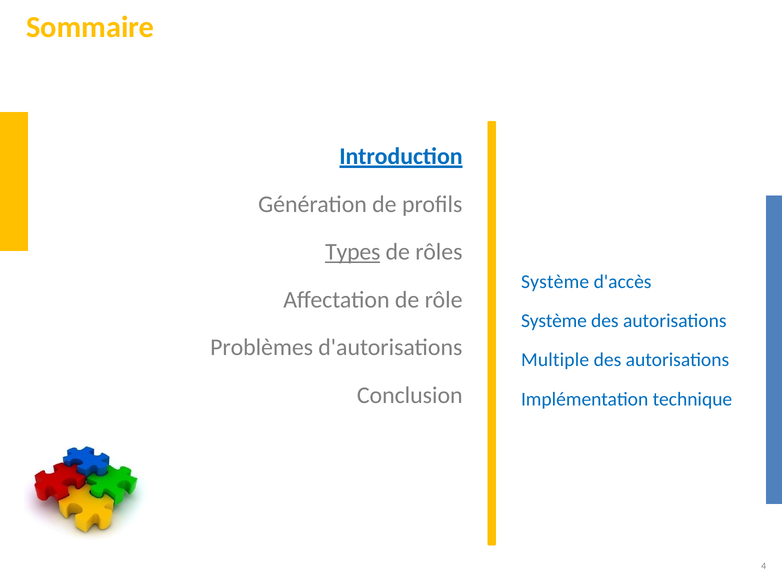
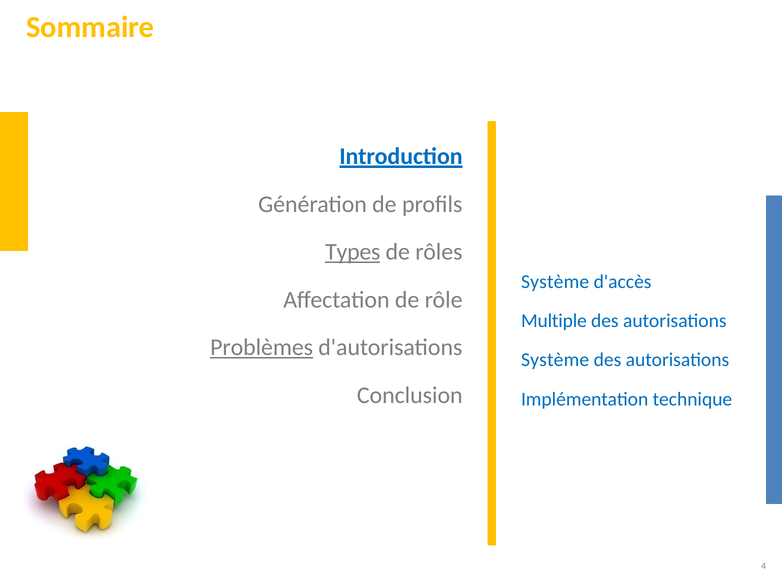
Système: Système -> Multiple (554, 321)
Problèmes underline: none -> present (262, 347)
Multiple: Multiple -> Système (555, 360)
